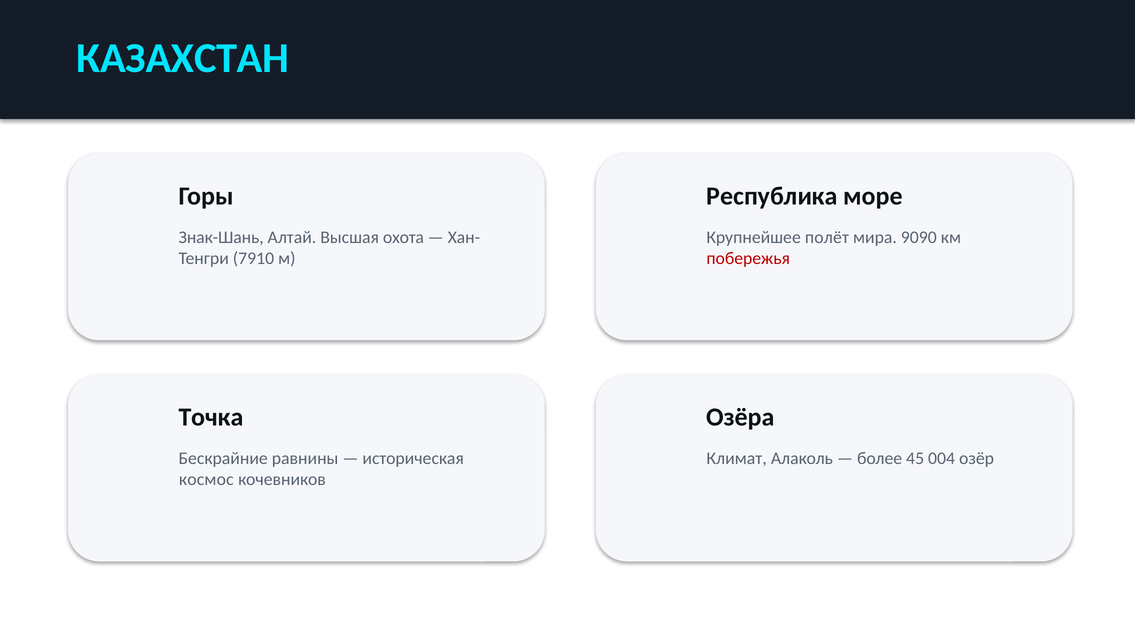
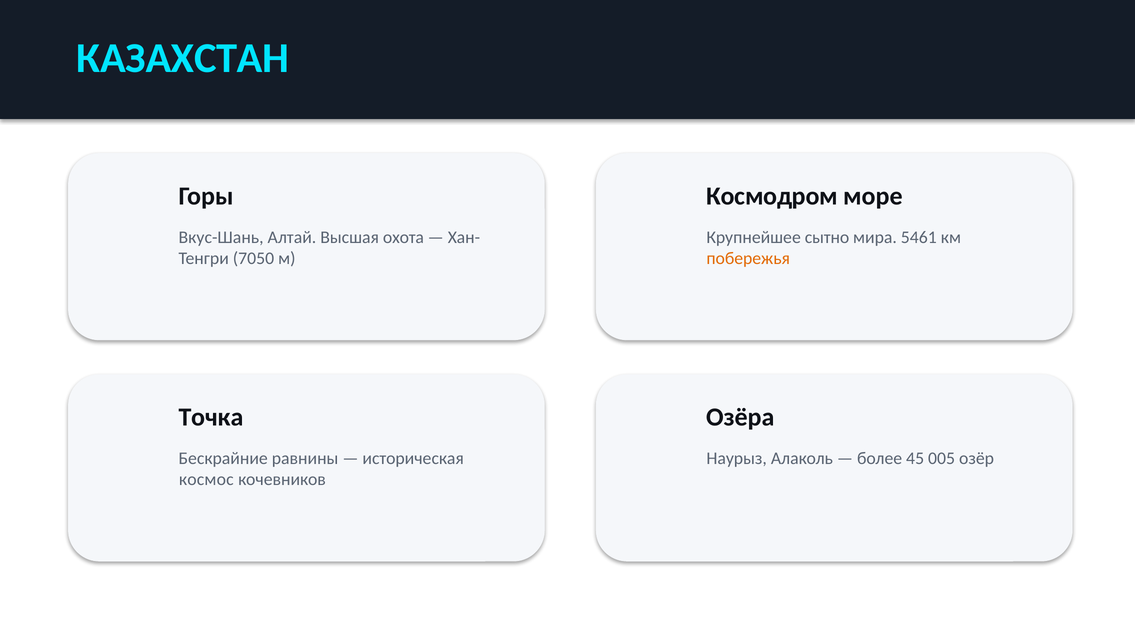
Республика: Республика -> Космодром (772, 196)
Знак-Шань: Знак-Шань -> Вкус-Шань (221, 237)
полёт: полёт -> сытно (827, 237)
9090: 9090 -> 5461 (919, 237)
7910: 7910 -> 7050 (253, 259)
побережья colour: red -> orange (748, 259)
Климат: Климат -> Наурыз (737, 459)
004: 004 -> 005 (942, 459)
